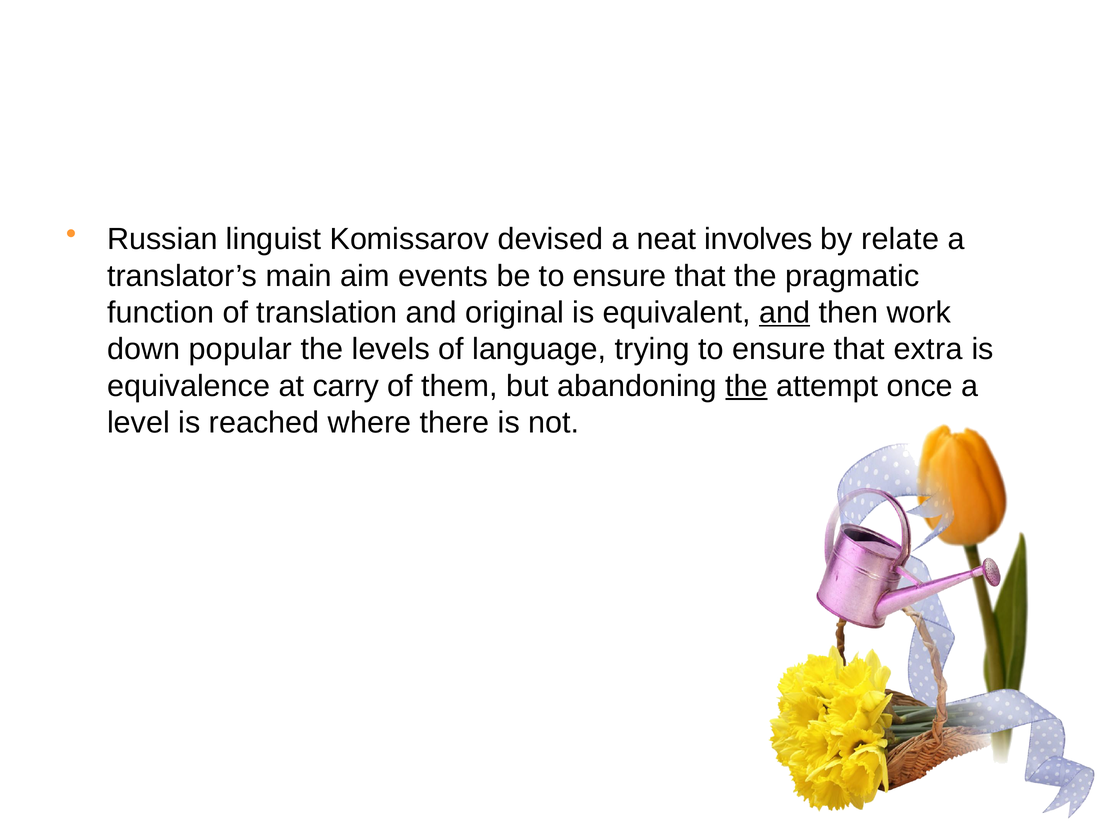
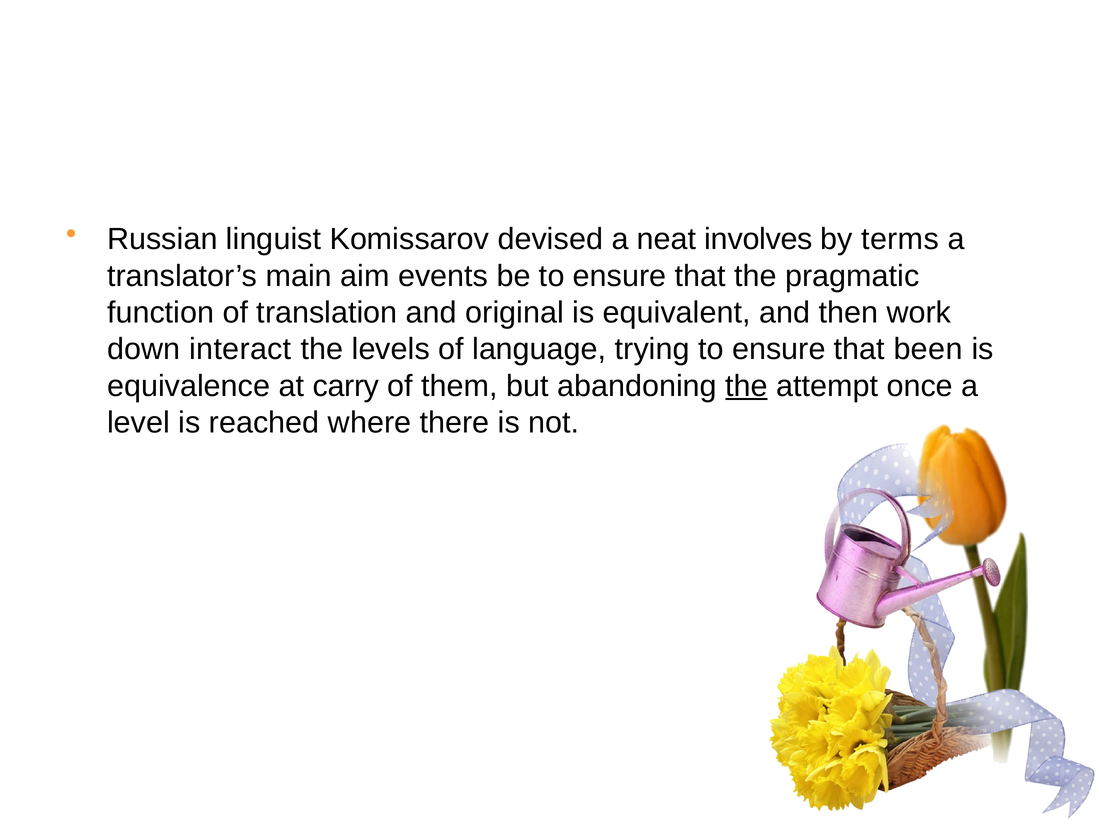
relate: relate -> terms (900, 239)
and underline: present -> none (785, 312)
popular: popular -> interact (240, 349)
extra: extra -> been (928, 349)
